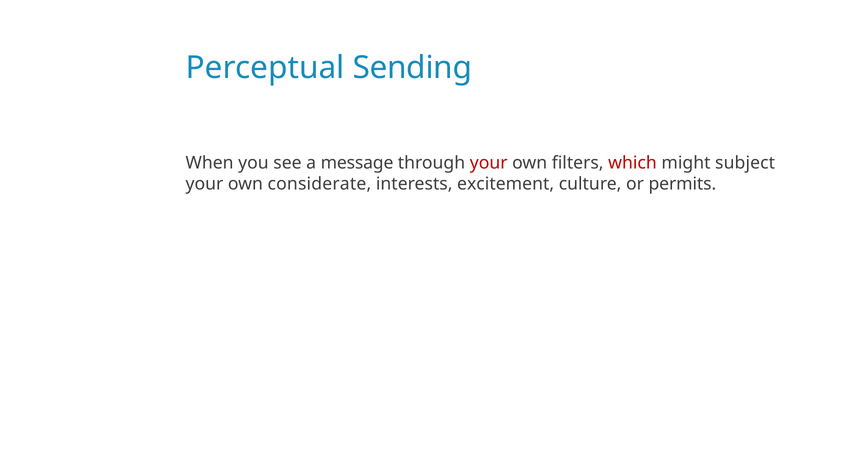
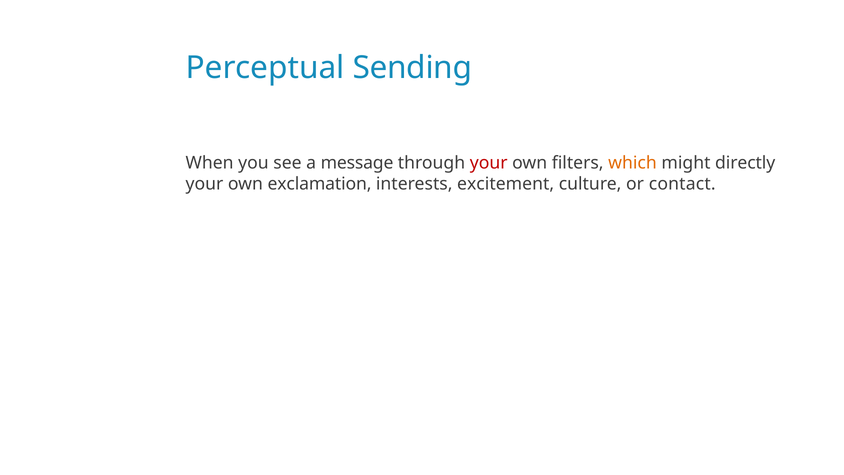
which colour: red -> orange (633, 163)
subject: subject -> directly (745, 163)
considerate: considerate -> exclamation (320, 184)
permits: permits -> contact (682, 184)
